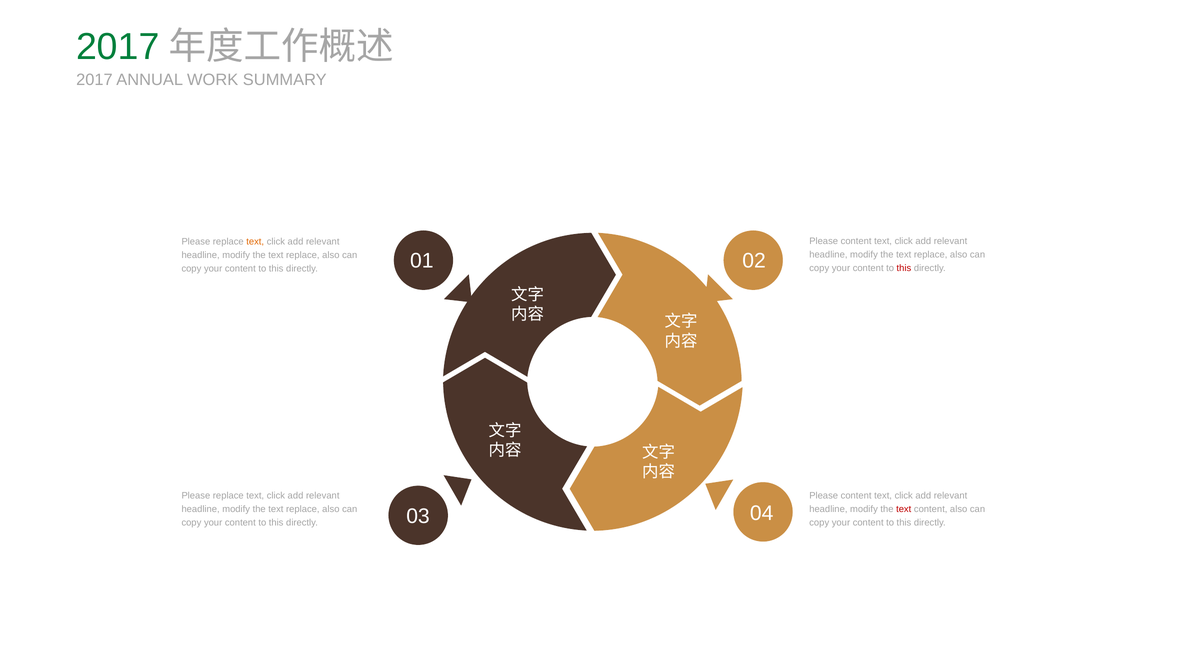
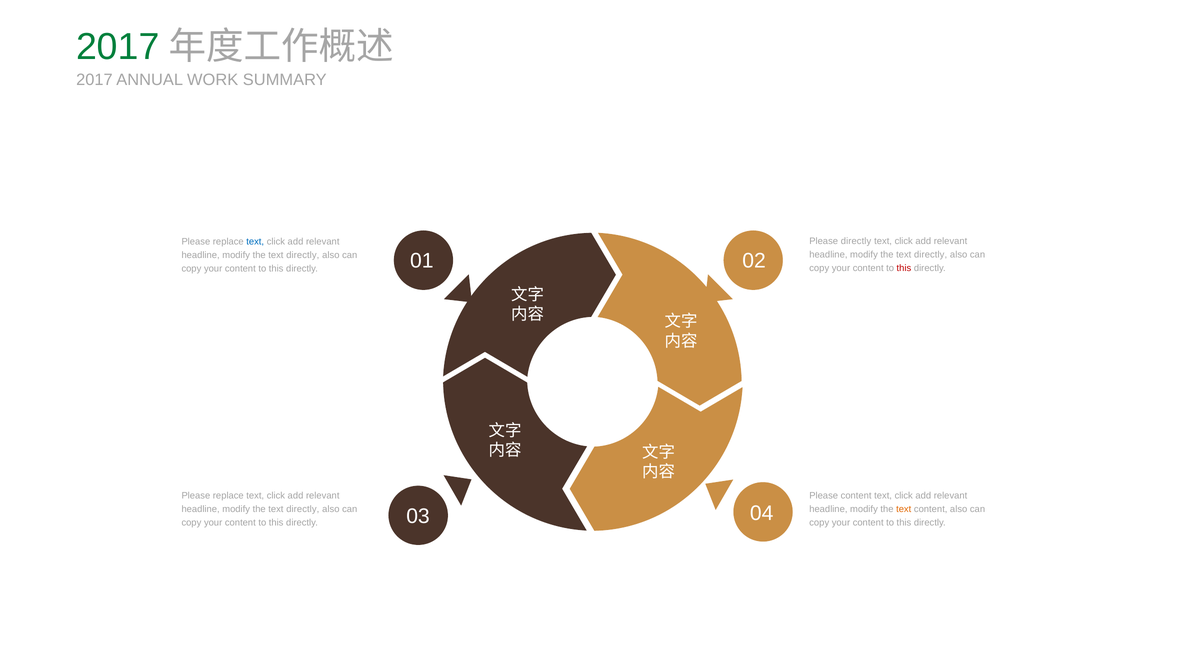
content: content -> directly (856, 241)
text colour: orange -> blue (255, 242)
replace: replace -> directly (931, 255)
replace: replace -> directly (303, 255)
replace: replace -> directly (303, 509)
text colour: red -> orange (904, 509)
